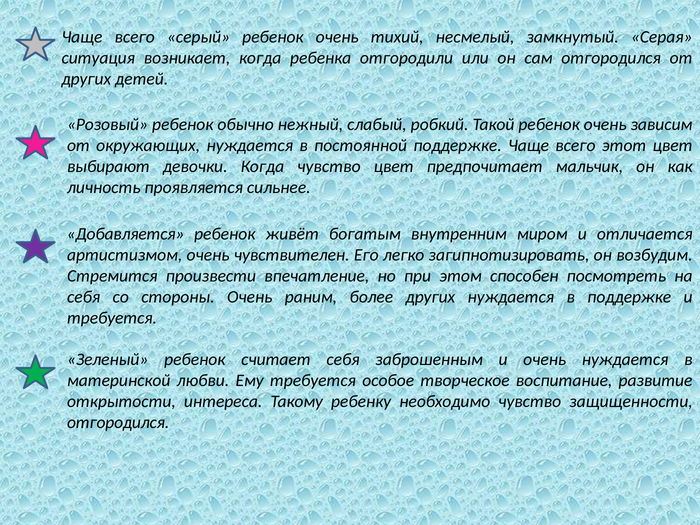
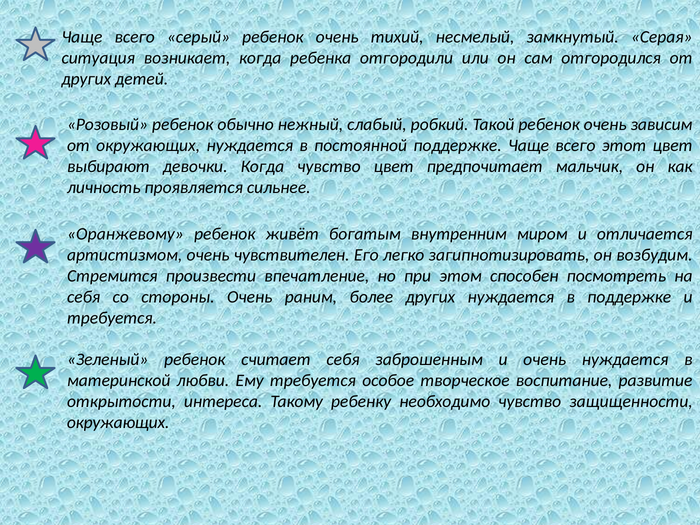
Добавляется: Добавляется -> Оранжевому (125, 234)
отгородился: отгородился -> окружающих (118, 423)
